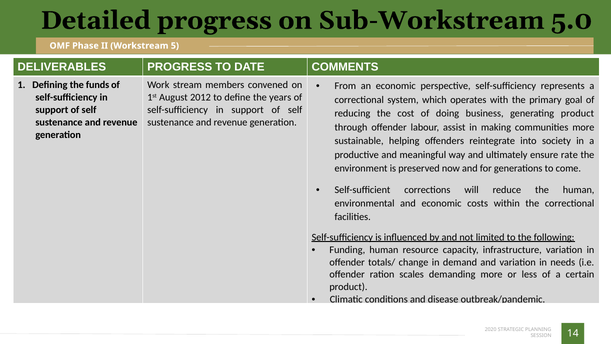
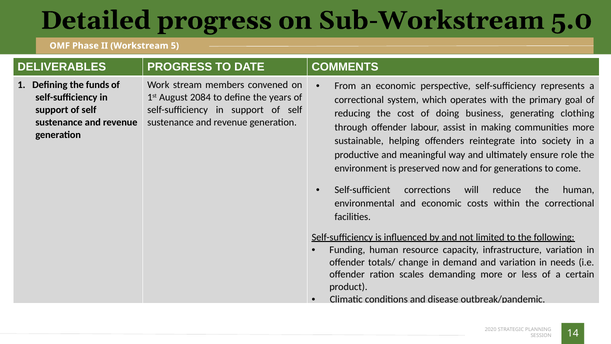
2012: 2012 -> 2084 (200, 97)
generating product: product -> clothing (577, 113)
rate: rate -> role (569, 155)
